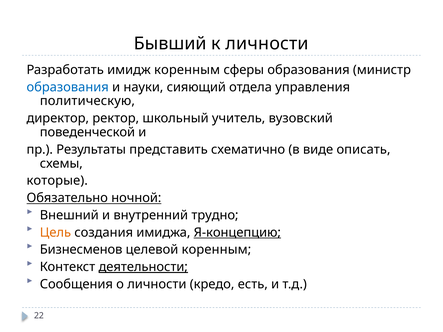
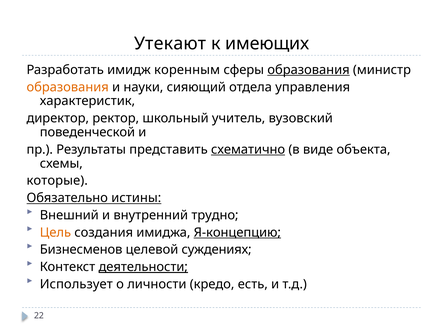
Бывший: Бывший -> Утекают (170, 44)
к личности: личности -> имеющих (267, 44)
образования underline: none -> present (309, 70)
образования colour: blue -> orange (68, 87)
политическую: политическую -> характеристик (87, 101)
схематично underline: none -> present (248, 150)
описать: описать -> объекта (364, 150)
ночной: ночной -> истины (136, 198)
целевой коренным: коренным -> суждениях (217, 250)
Сообщения: Сообщения -> Использует (76, 284)
